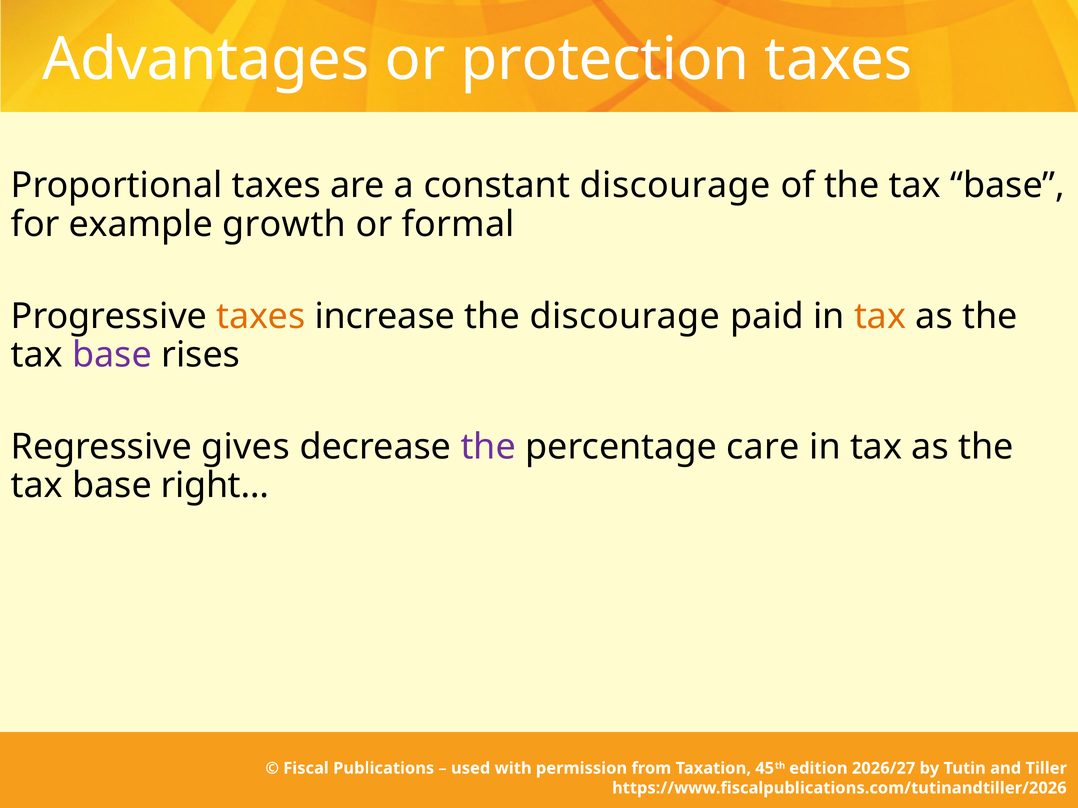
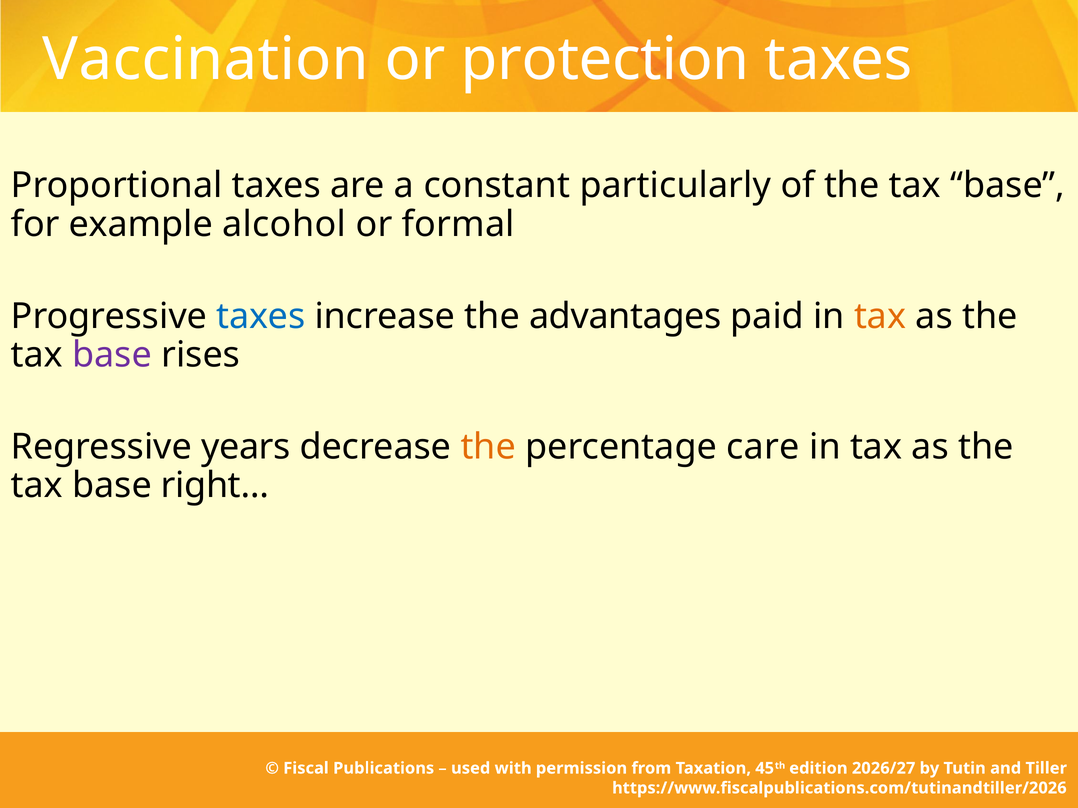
Advantages: Advantages -> Vaccination (206, 60)
constant discourage: discourage -> particularly (675, 186)
growth: growth -> alcohol (284, 224)
taxes colour: orange -> blue (261, 316)
the discourage: discourage -> advantages (625, 316)
gives: gives -> years (246, 447)
the colour: purple -> orange (488, 447)
